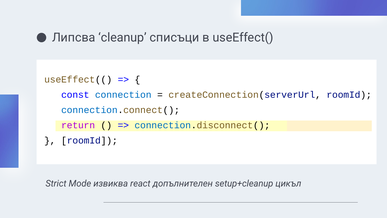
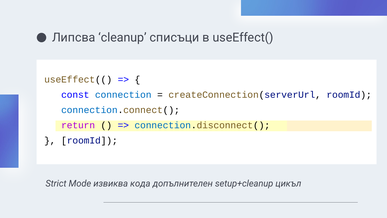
react: react -> кода (140, 183)
